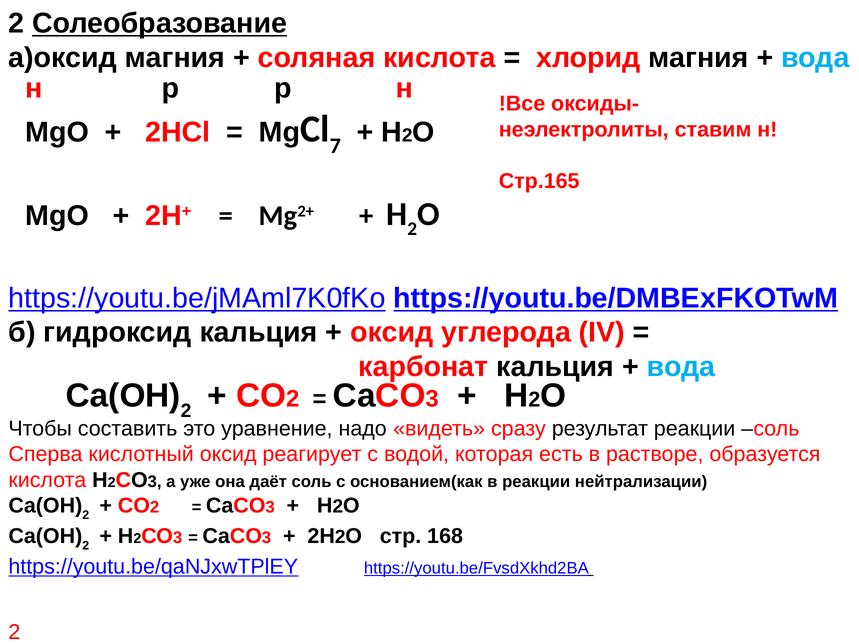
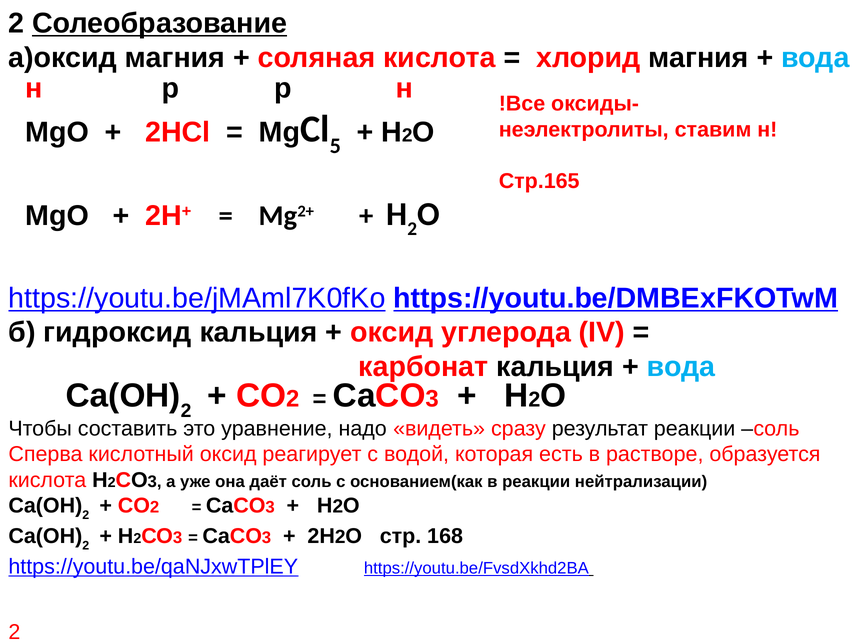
7: 7 -> 5 (335, 146)
